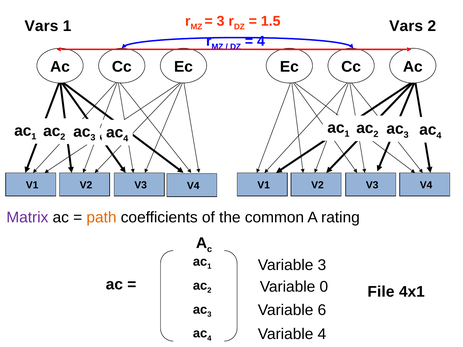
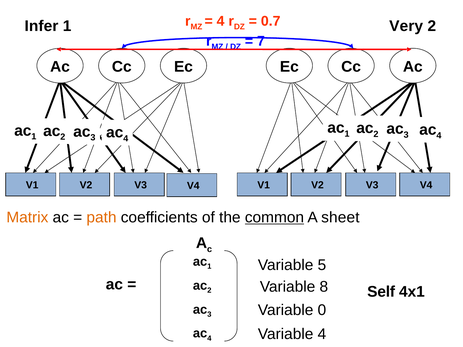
3: 3 -> 4 (221, 21)
1.5: 1.5 -> 0.7 (271, 21)
Vars: Vars -> Infer (41, 26)
Vars: Vars -> Very (406, 26)
4: 4 -> 7 (261, 41)
Matrix colour: purple -> orange (27, 218)
common underline: none -> present (274, 218)
rating: rating -> sheet (340, 218)
Variable 3: 3 -> 5 (322, 265)
0: 0 -> 8 (324, 287)
File: File -> Self (381, 292)
6: 6 -> 0 (322, 310)
